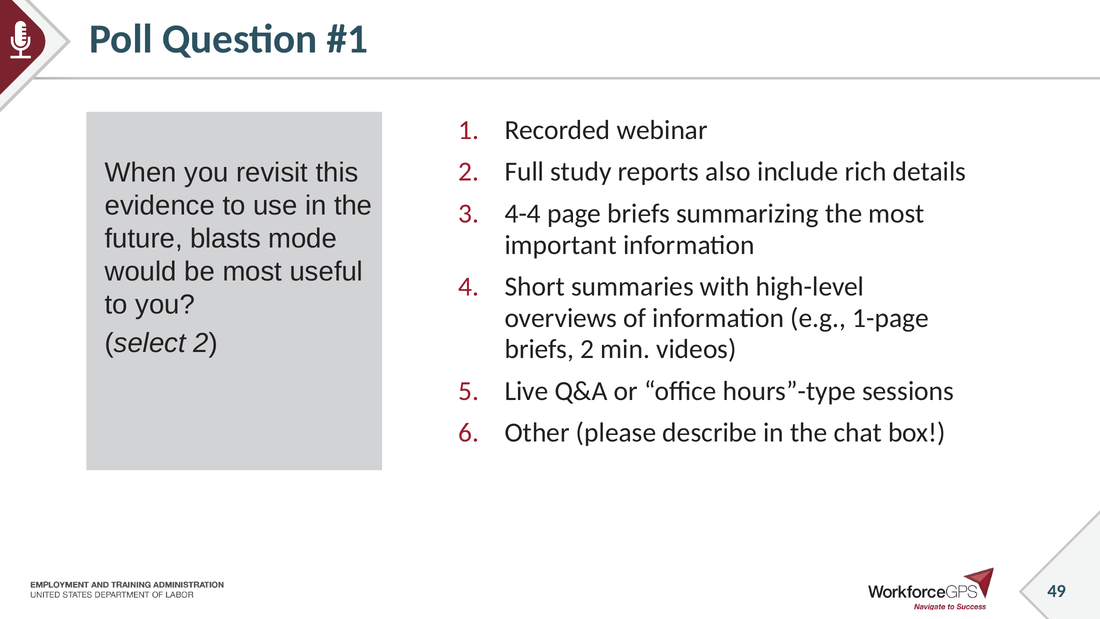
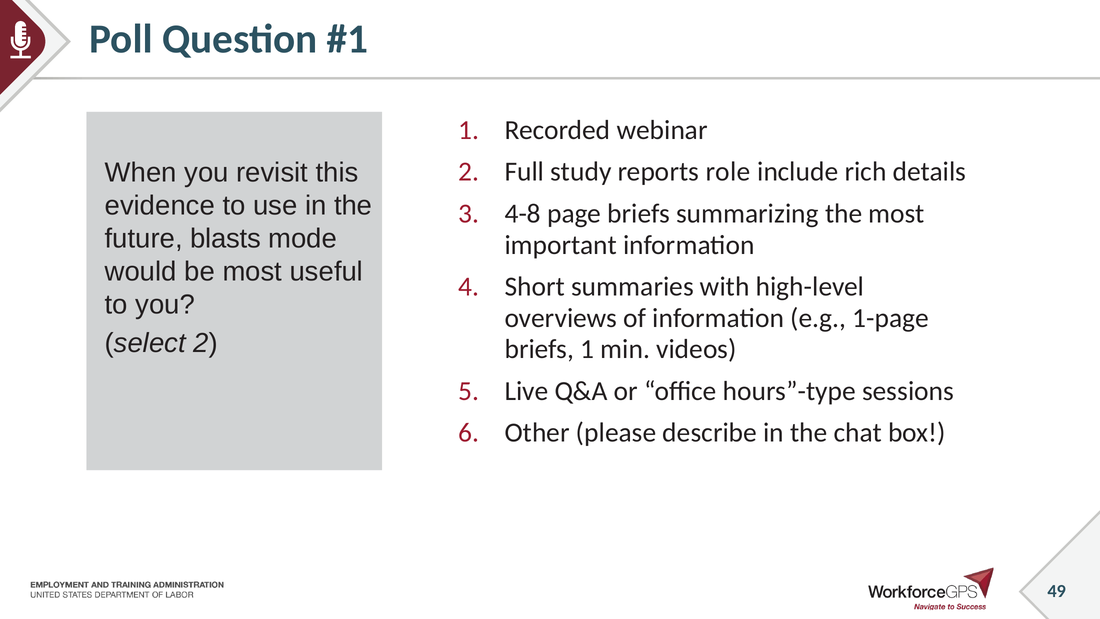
also: also -> role (728, 172)
4-4: 4-4 -> 4-8 (523, 213)
briefs 2: 2 -> 1 (587, 349)
